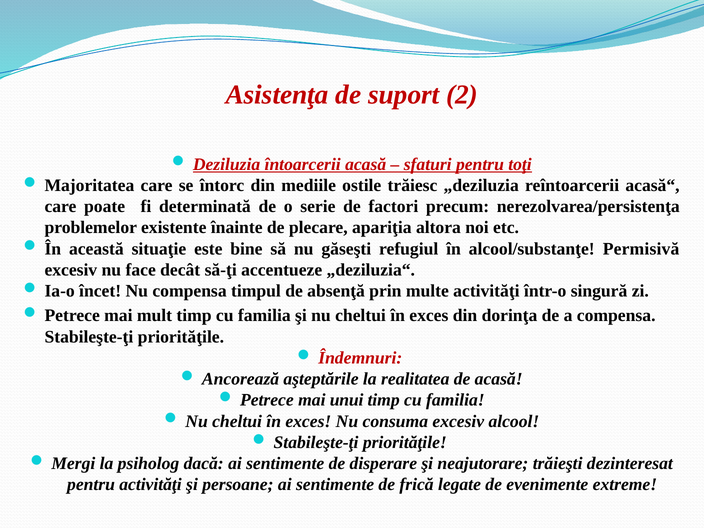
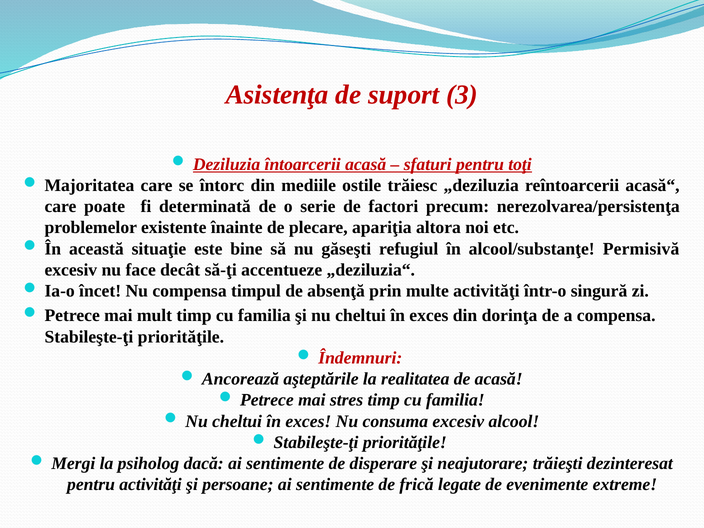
2: 2 -> 3 (462, 95)
unui: unui -> stres (347, 400)
